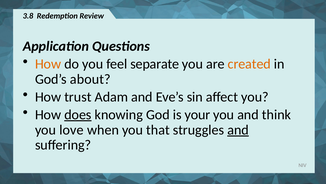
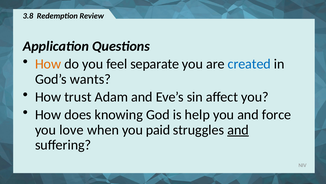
created colour: orange -> blue (249, 64)
about: about -> wants (90, 79)
does underline: present -> none (78, 115)
your: your -> help (197, 115)
think: think -> force (277, 115)
that: that -> paid (158, 130)
